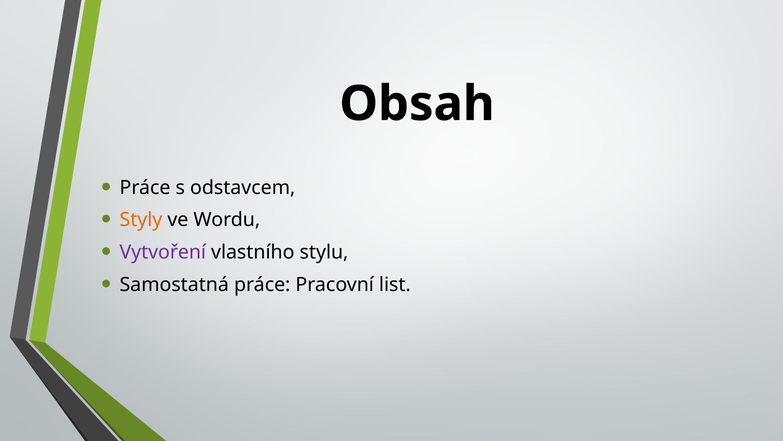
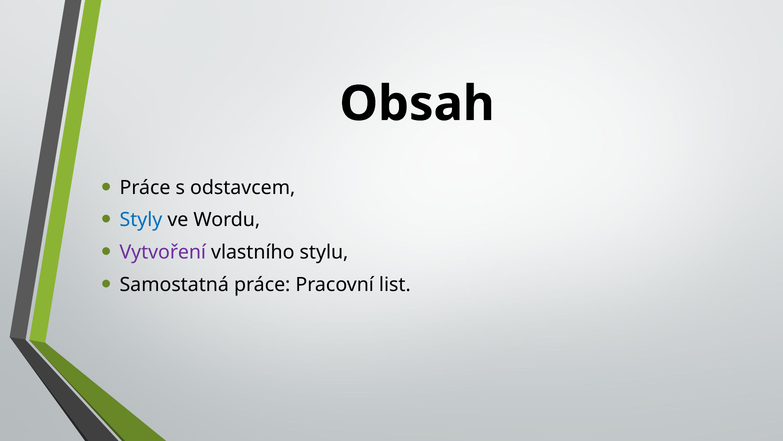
Styly colour: orange -> blue (141, 220)
